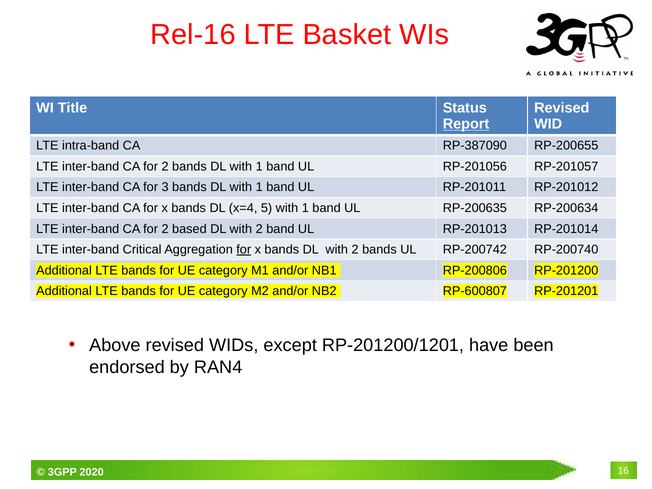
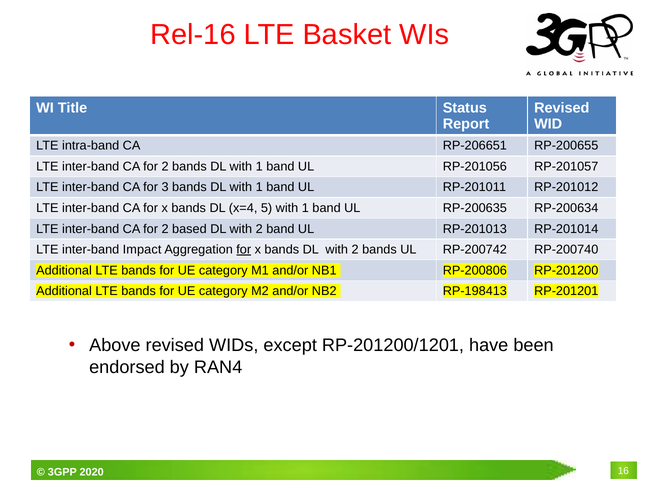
Report underline: present -> none (466, 124)
RP-387090: RP-387090 -> RP-206651 (475, 146)
Critical: Critical -> Impact (142, 250)
RP-600807: RP-600807 -> RP-198413 (475, 291)
